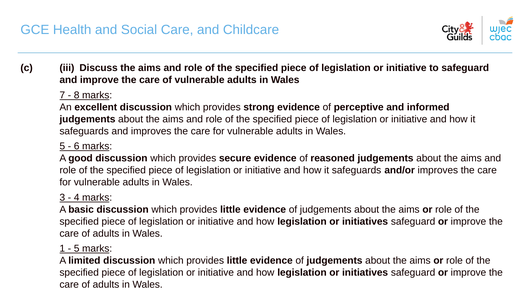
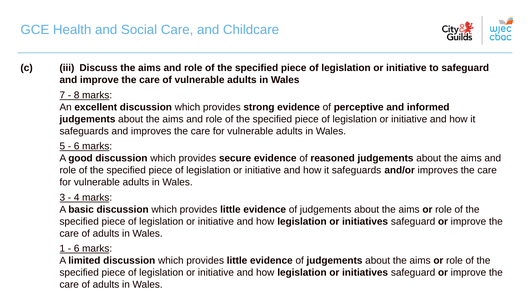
5: 5 -> 6 (77, 249)
